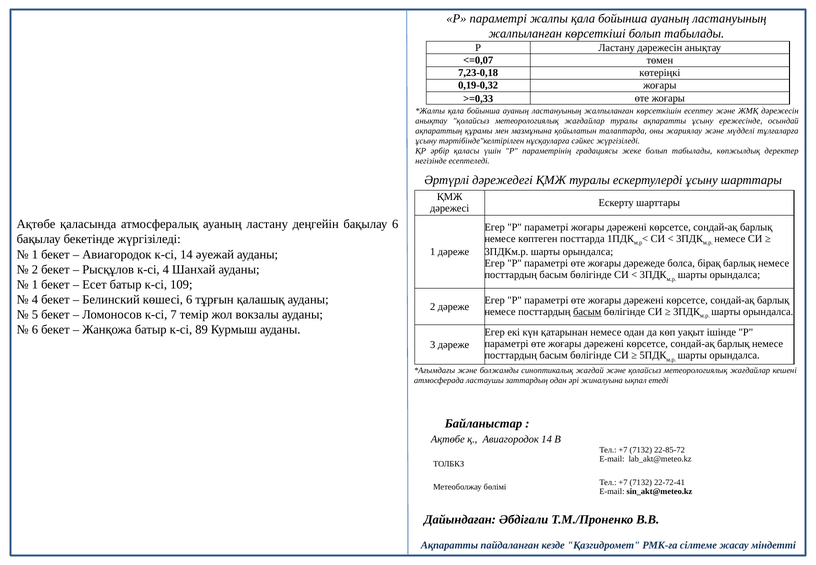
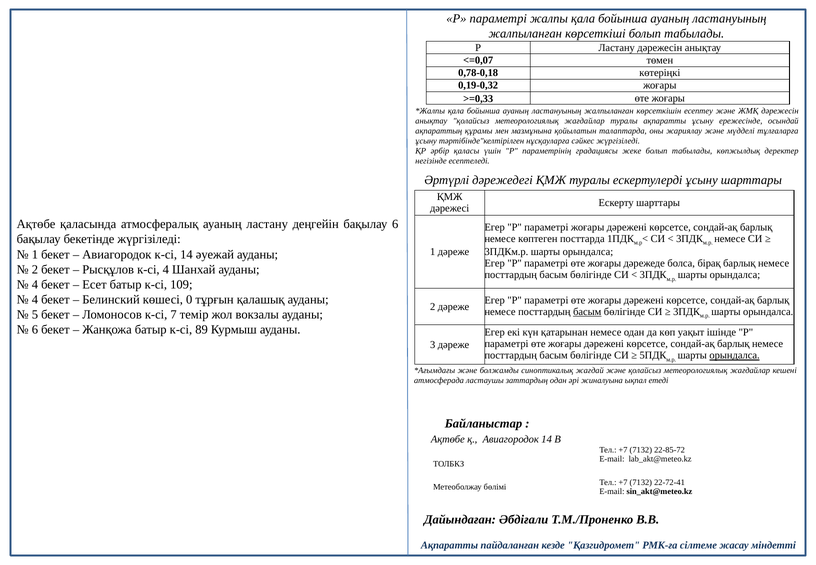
7,23-0,18: 7,23-0,18 -> 0,78-0,18 (478, 73)
1: 1 -> 4 (35, 284)
көшесі 6: 6 -> 0 (189, 300)
орындалса underline: none -> present (735, 355)
